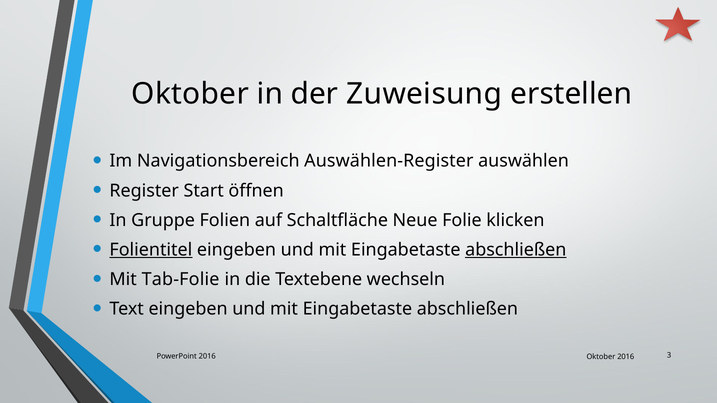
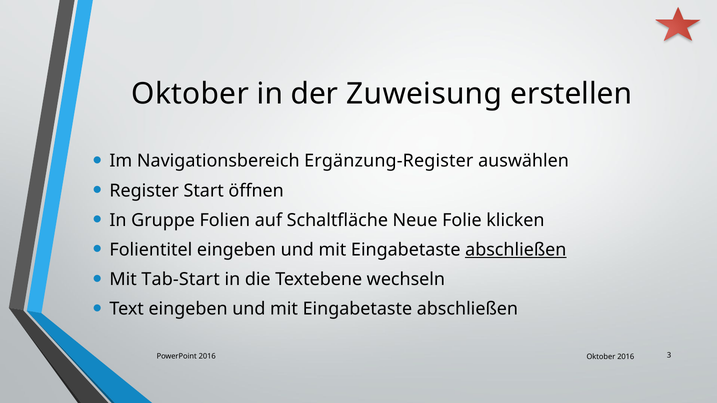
Auswählen-Register: Auswählen-Register -> Ergänzung-Register (389, 161)
Folientitel underline: present -> none (151, 250)
Tab-Folie: Tab-Folie -> Tab-Start (181, 280)
